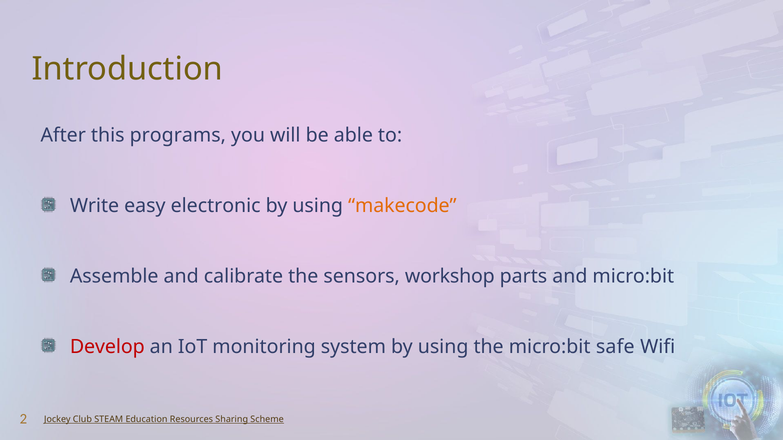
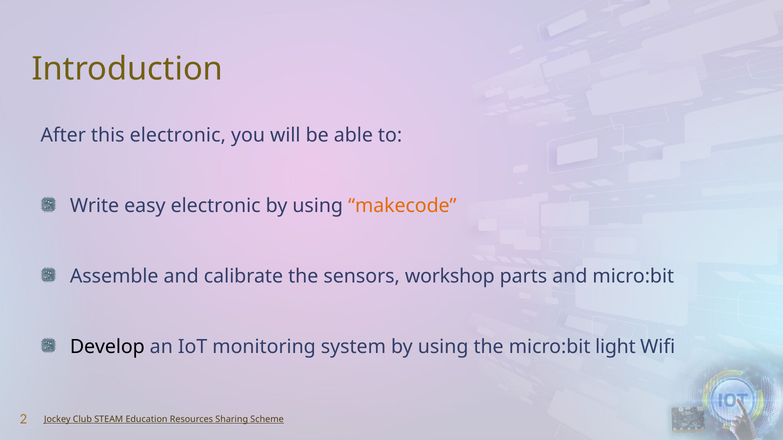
this programs: programs -> electronic (178, 136)
Develop colour: red -> black (107, 347)
safe: safe -> light (615, 347)
